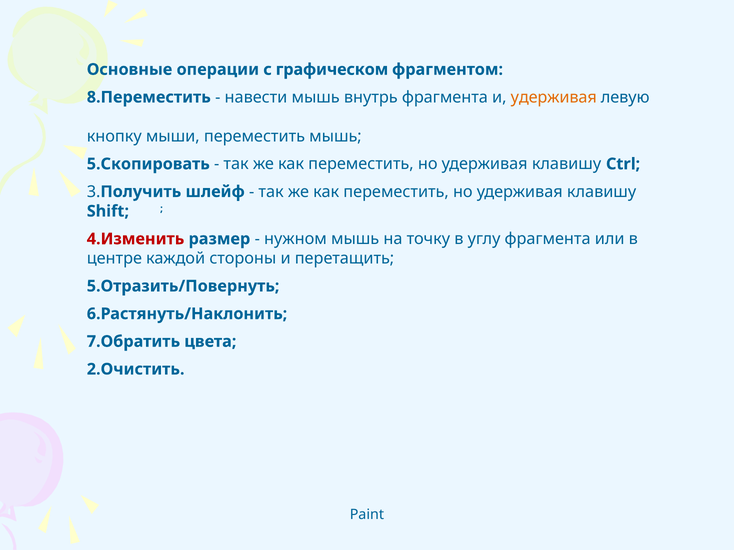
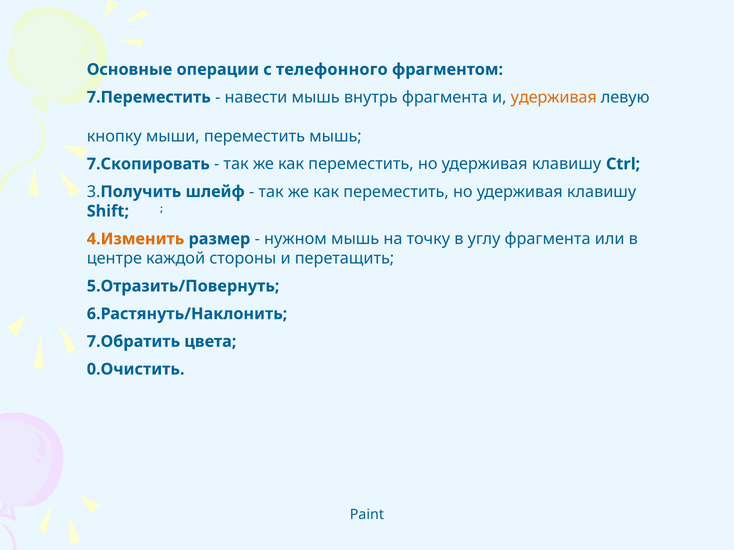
графическом: графическом -> телефонного (332, 70)
8.Переместить: 8.Переместить -> 7.Переместить (149, 97)
5.Скопировать: 5.Скопировать -> 7.Скопировать (148, 164)
4.Изменить colour: red -> orange (136, 239)
2.Очистить: 2.Очистить -> 0.Очистить (136, 370)
